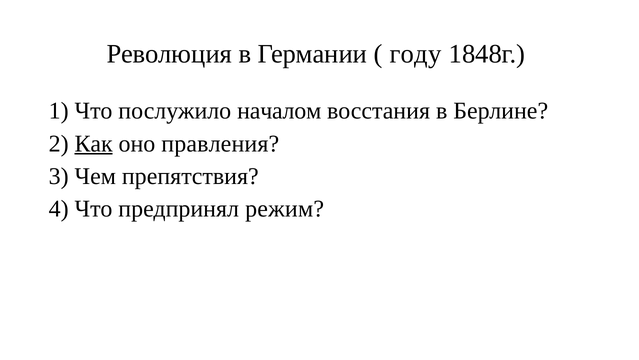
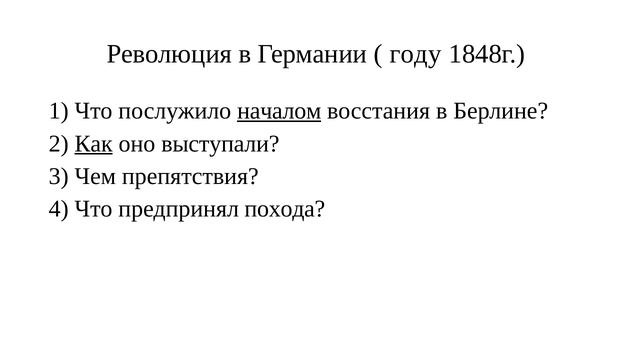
началом underline: none -> present (279, 111)
правления: правления -> выступали (220, 143)
режим: режим -> похода (285, 209)
